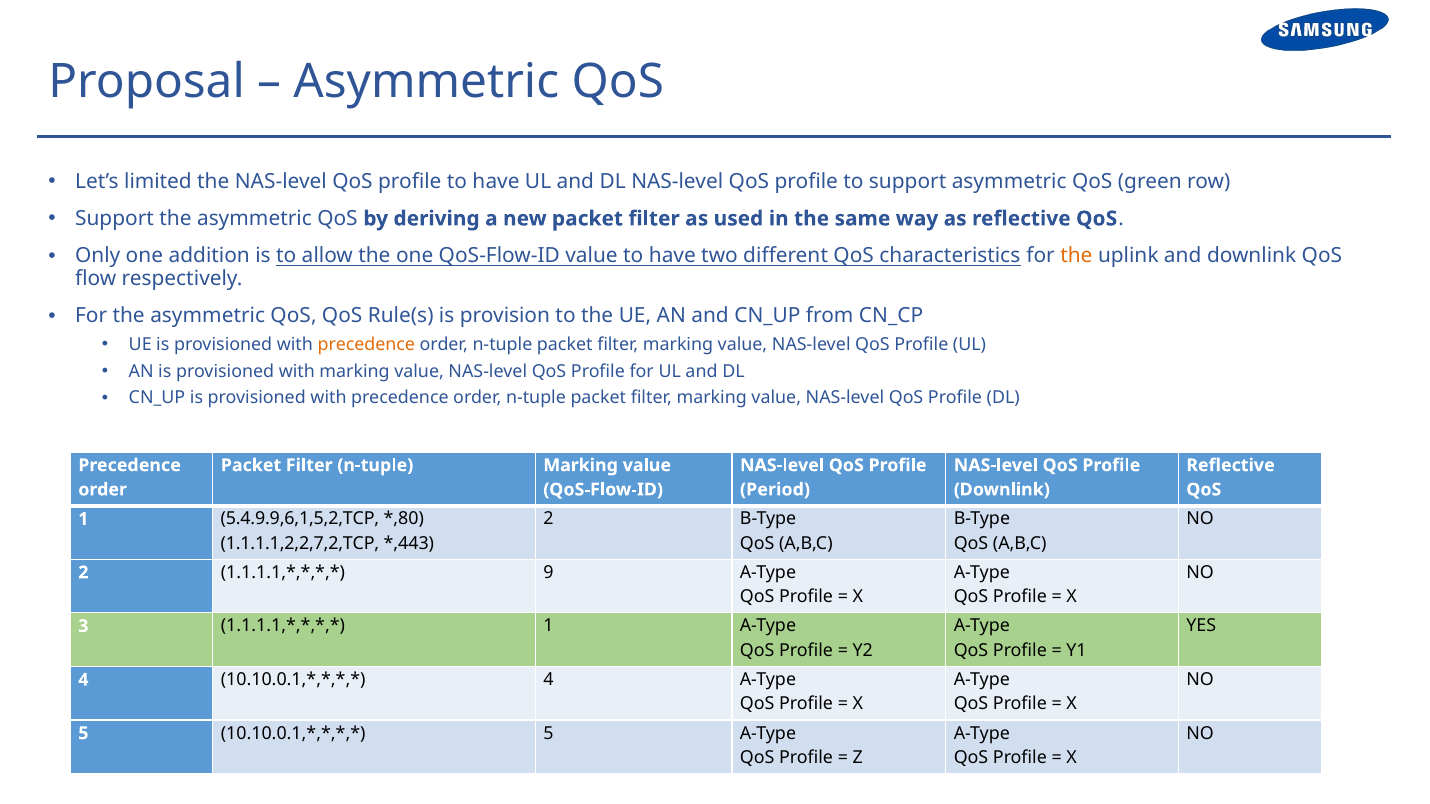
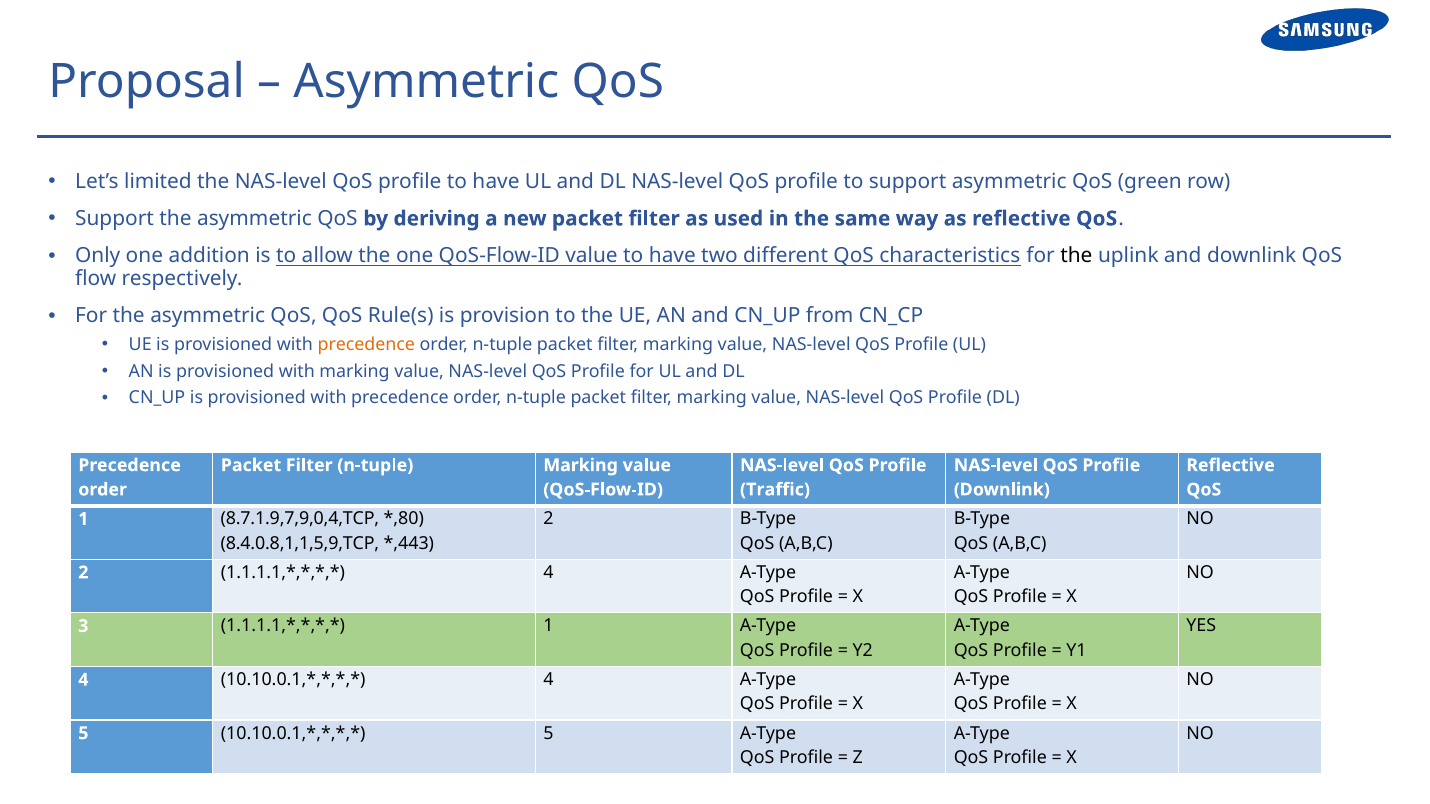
the colour: orange -> black (1076, 256)
Period: Period -> Traffic (775, 490)
5.4.9.9,6,1,5,2,TCP: 5.4.9.9,6,1,5,2,TCP -> 8.7.1.9,7,9,0,4,TCP (300, 519)
1.1.1.1,2,2,7,2,TCP: 1.1.1.1,2,2,7,2,TCP -> 8.4.0.8,1,1,5,9,TCP (300, 543)
9: 9 -> 4 (548, 573)
